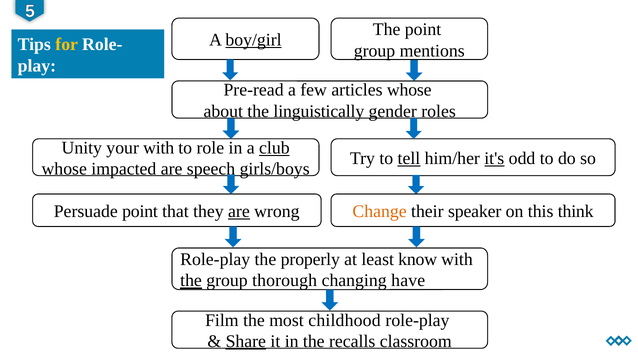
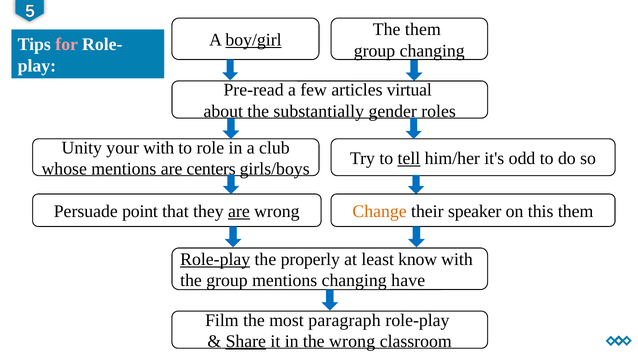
The point: point -> them (423, 29)
for colour: yellow -> pink (67, 44)
group mentions: mentions -> changing (432, 51)
articles whose: whose -> virtual (409, 90)
linguistically: linguistically -> substantially (319, 111)
club underline: present -> none (274, 148)
it's underline: present -> none (494, 158)
whose impacted: impacted -> mentions (124, 169)
speech: speech -> centers (211, 169)
this think: think -> them (576, 211)
Role-play underline: none -> present (215, 259)
the underline: present -> none (191, 281)
group thorough: thorough -> mentions (285, 281)
childhood: childhood -> paragraph (344, 320)
the recalls: recalls -> wrong (352, 341)
